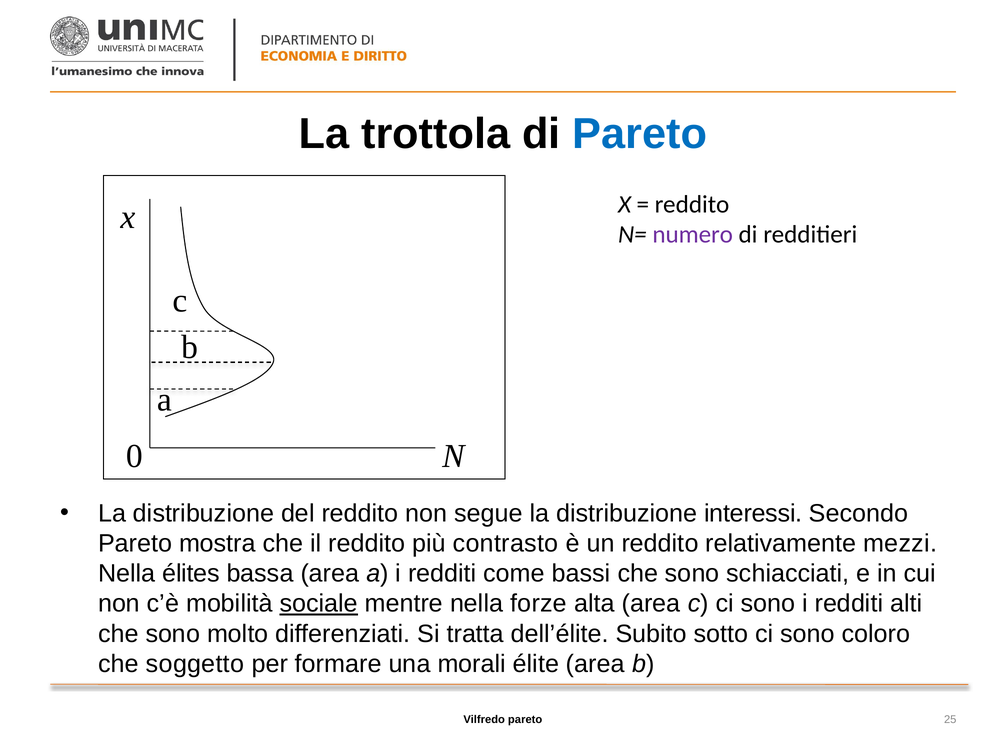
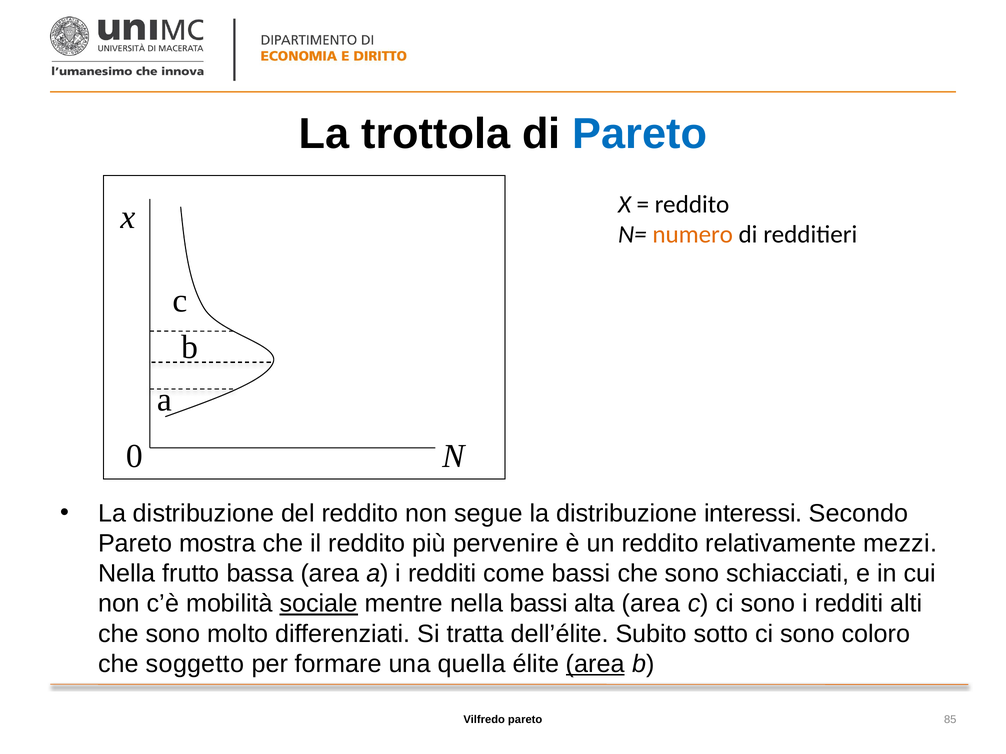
numero colour: purple -> orange (693, 235)
contrasto: contrasto -> pervenire (506, 544)
élites: élites -> frutto (191, 574)
nella forze: forze -> bassi (539, 604)
morali: morali -> quella (472, 664)
area underline: none -> present (595, 664)
25: 25 -> 85 (950, 720)
